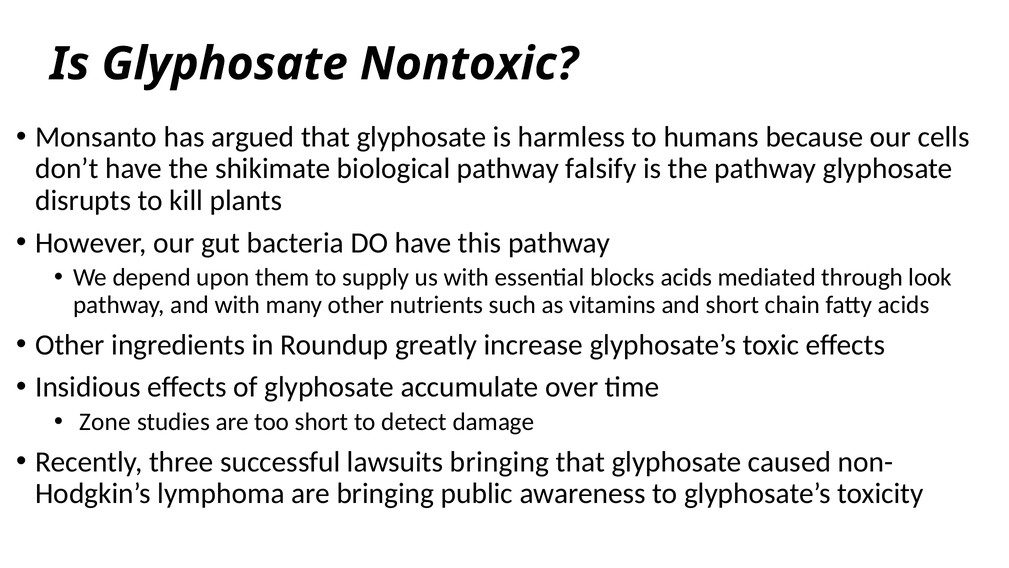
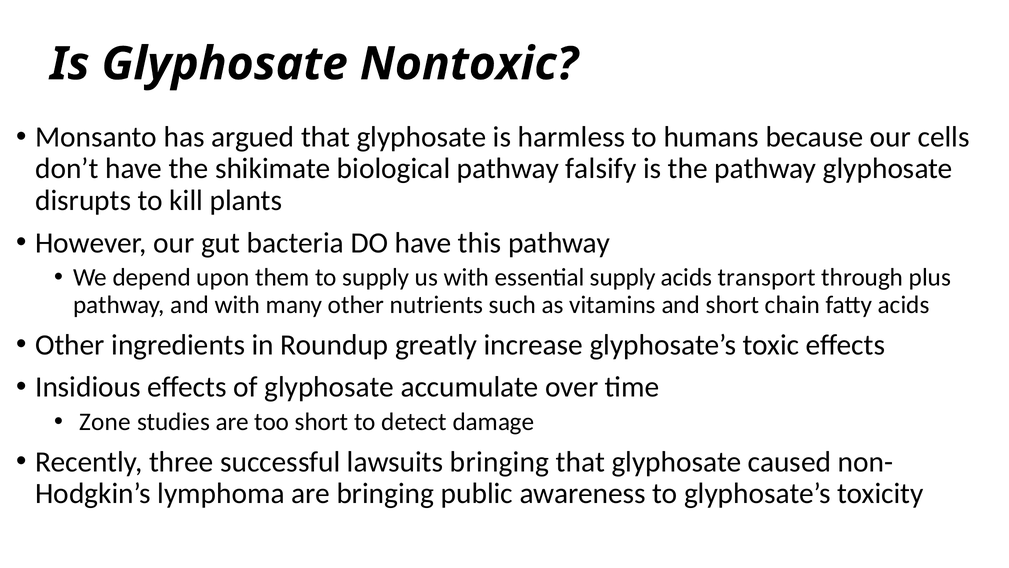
essential blocks: blocks -> supply (623, 277)
mediated: mediated -> transport (767, 277)
look: look -> plus (930, 277)
